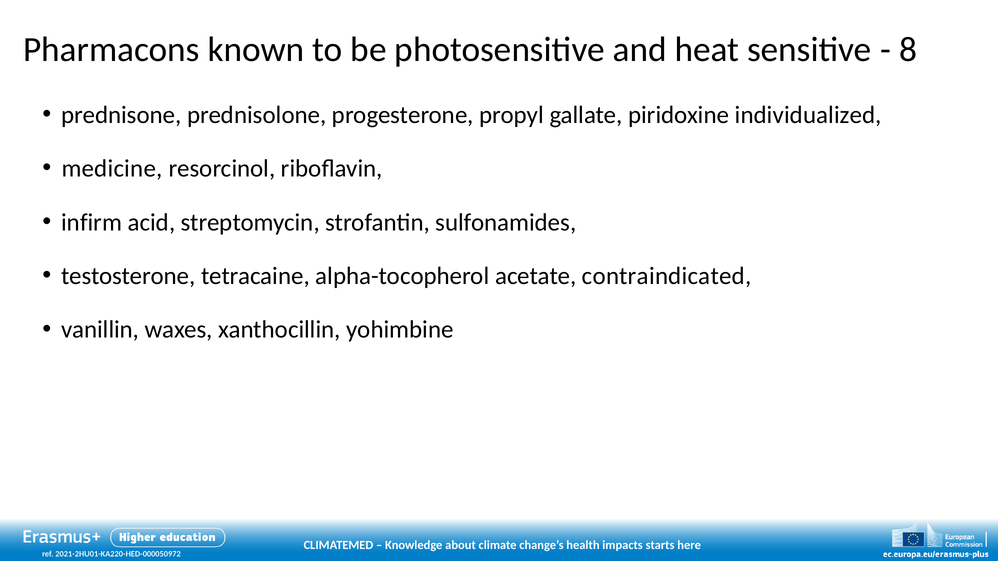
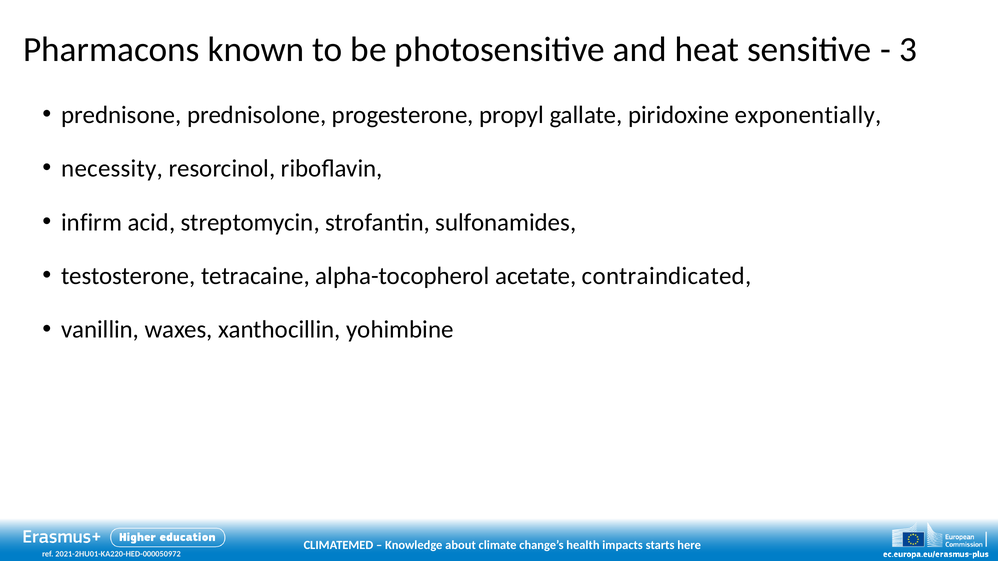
8: 8 -> 3 (908, 50)
individualized: individualized -> exponentially (808, 115)
medicine: medicine -> necessity (112, 169)
